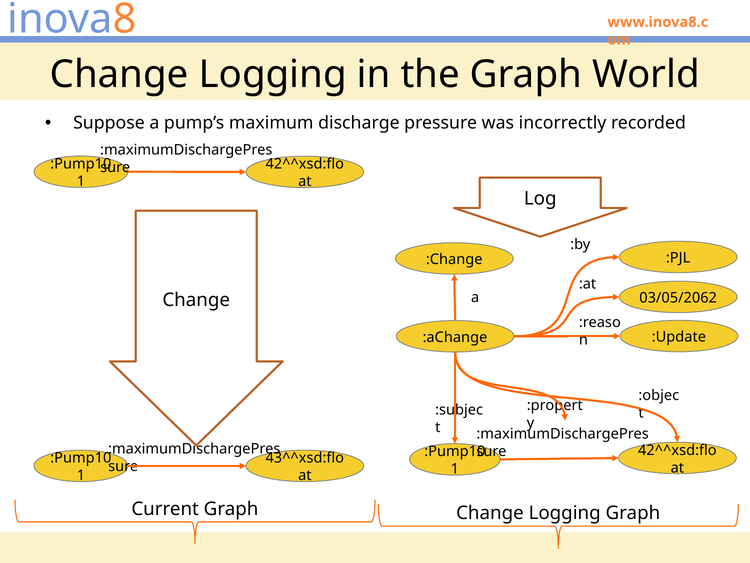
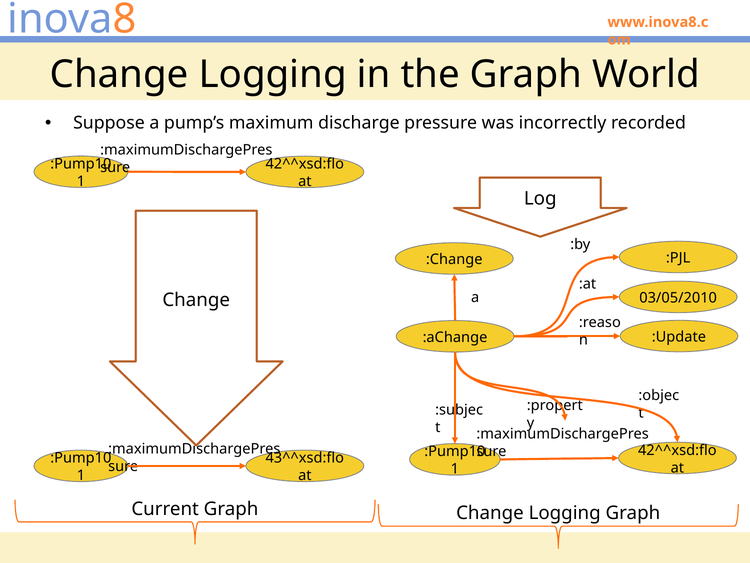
03/05/2062: 03/05/2062 -> 03/05/2010 (678, 298)
